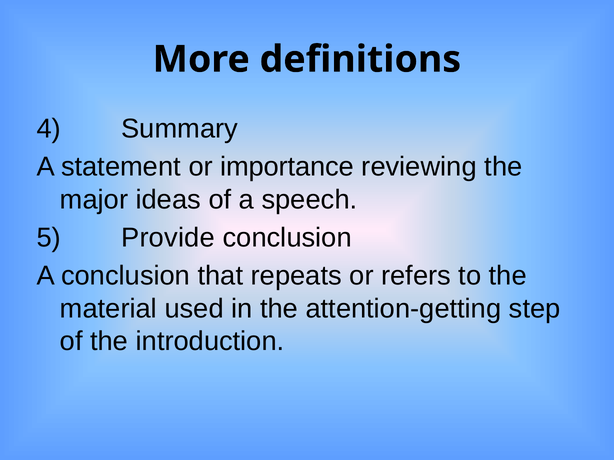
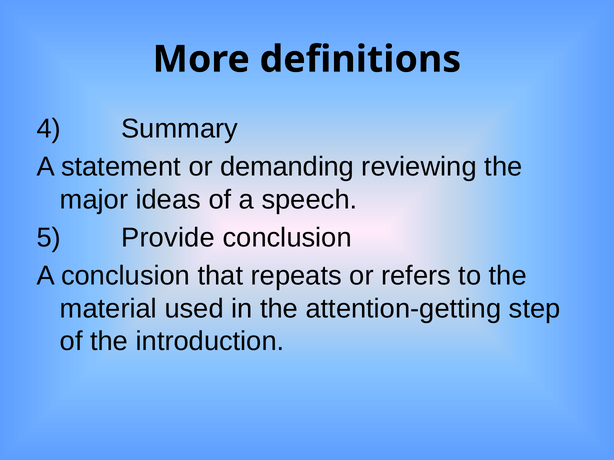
importance: importance -> demanding (287, 167)
